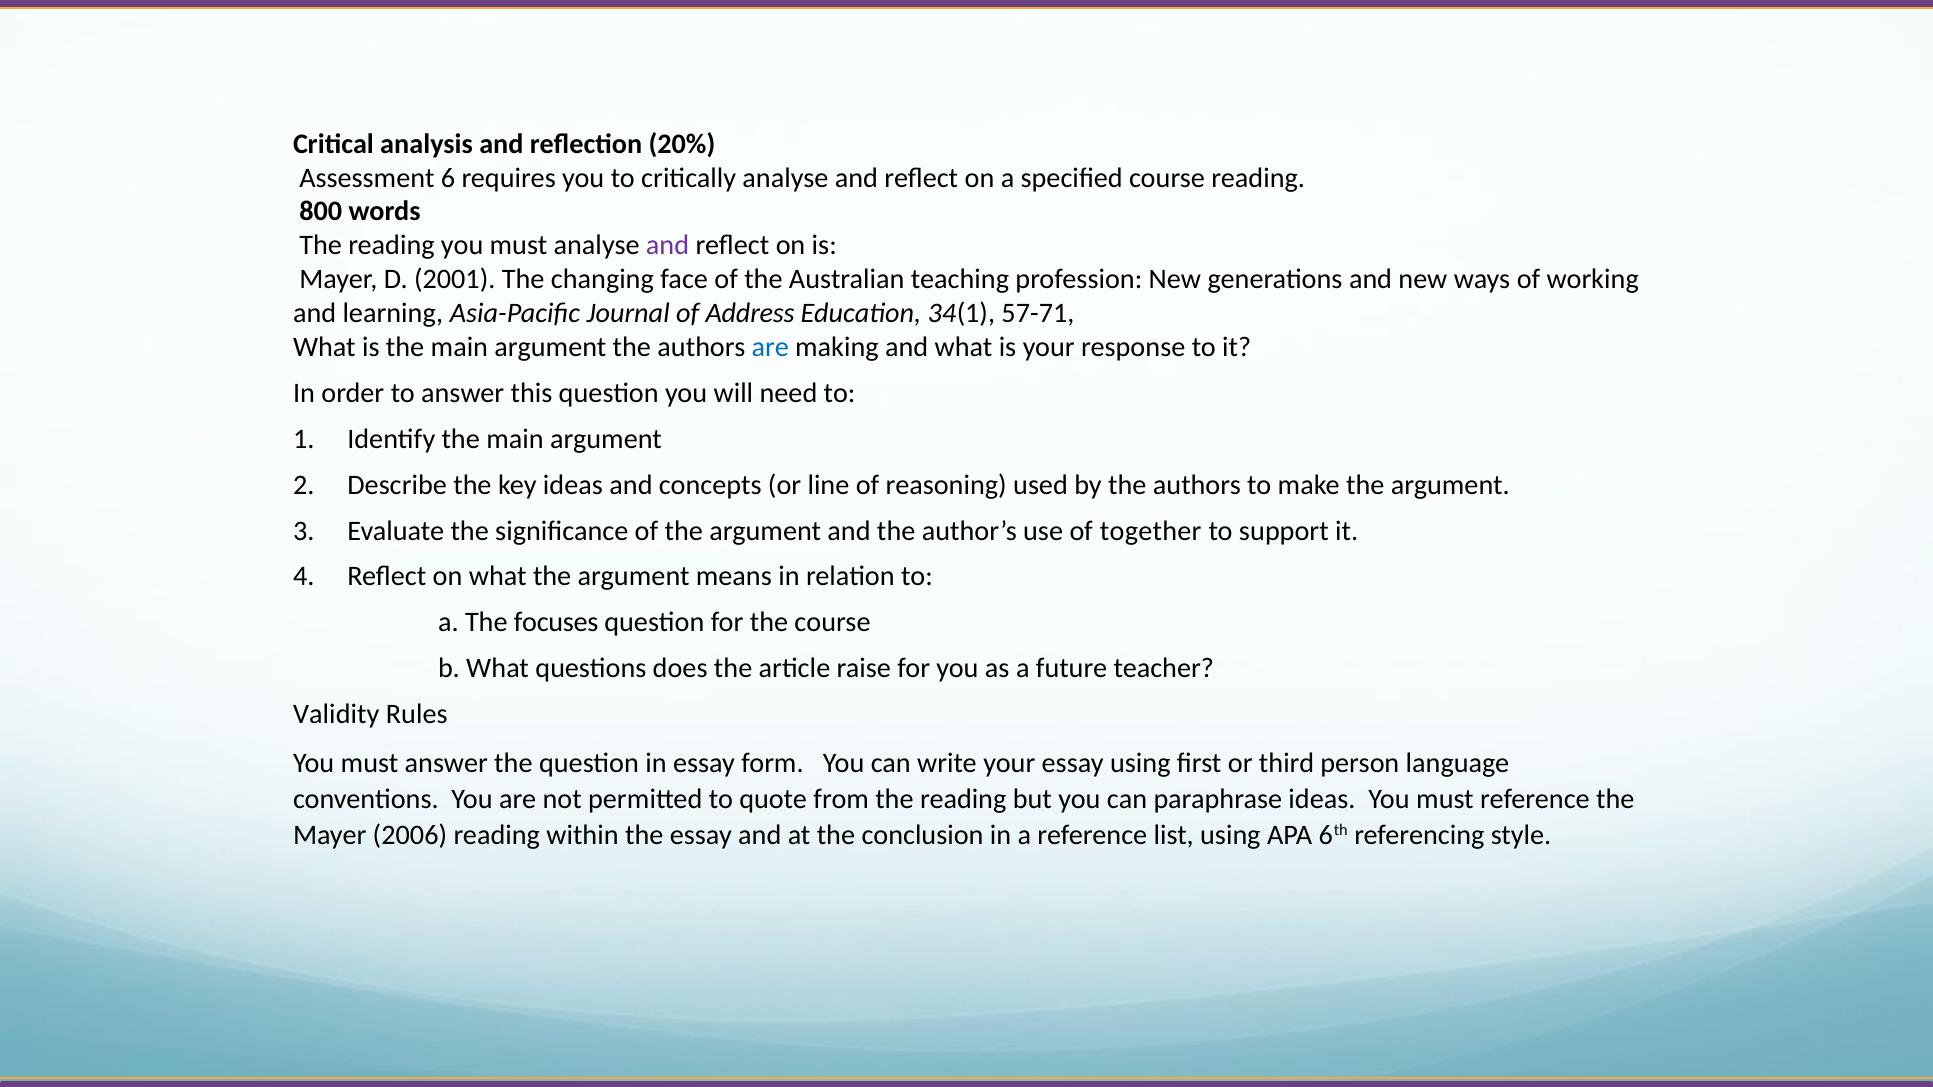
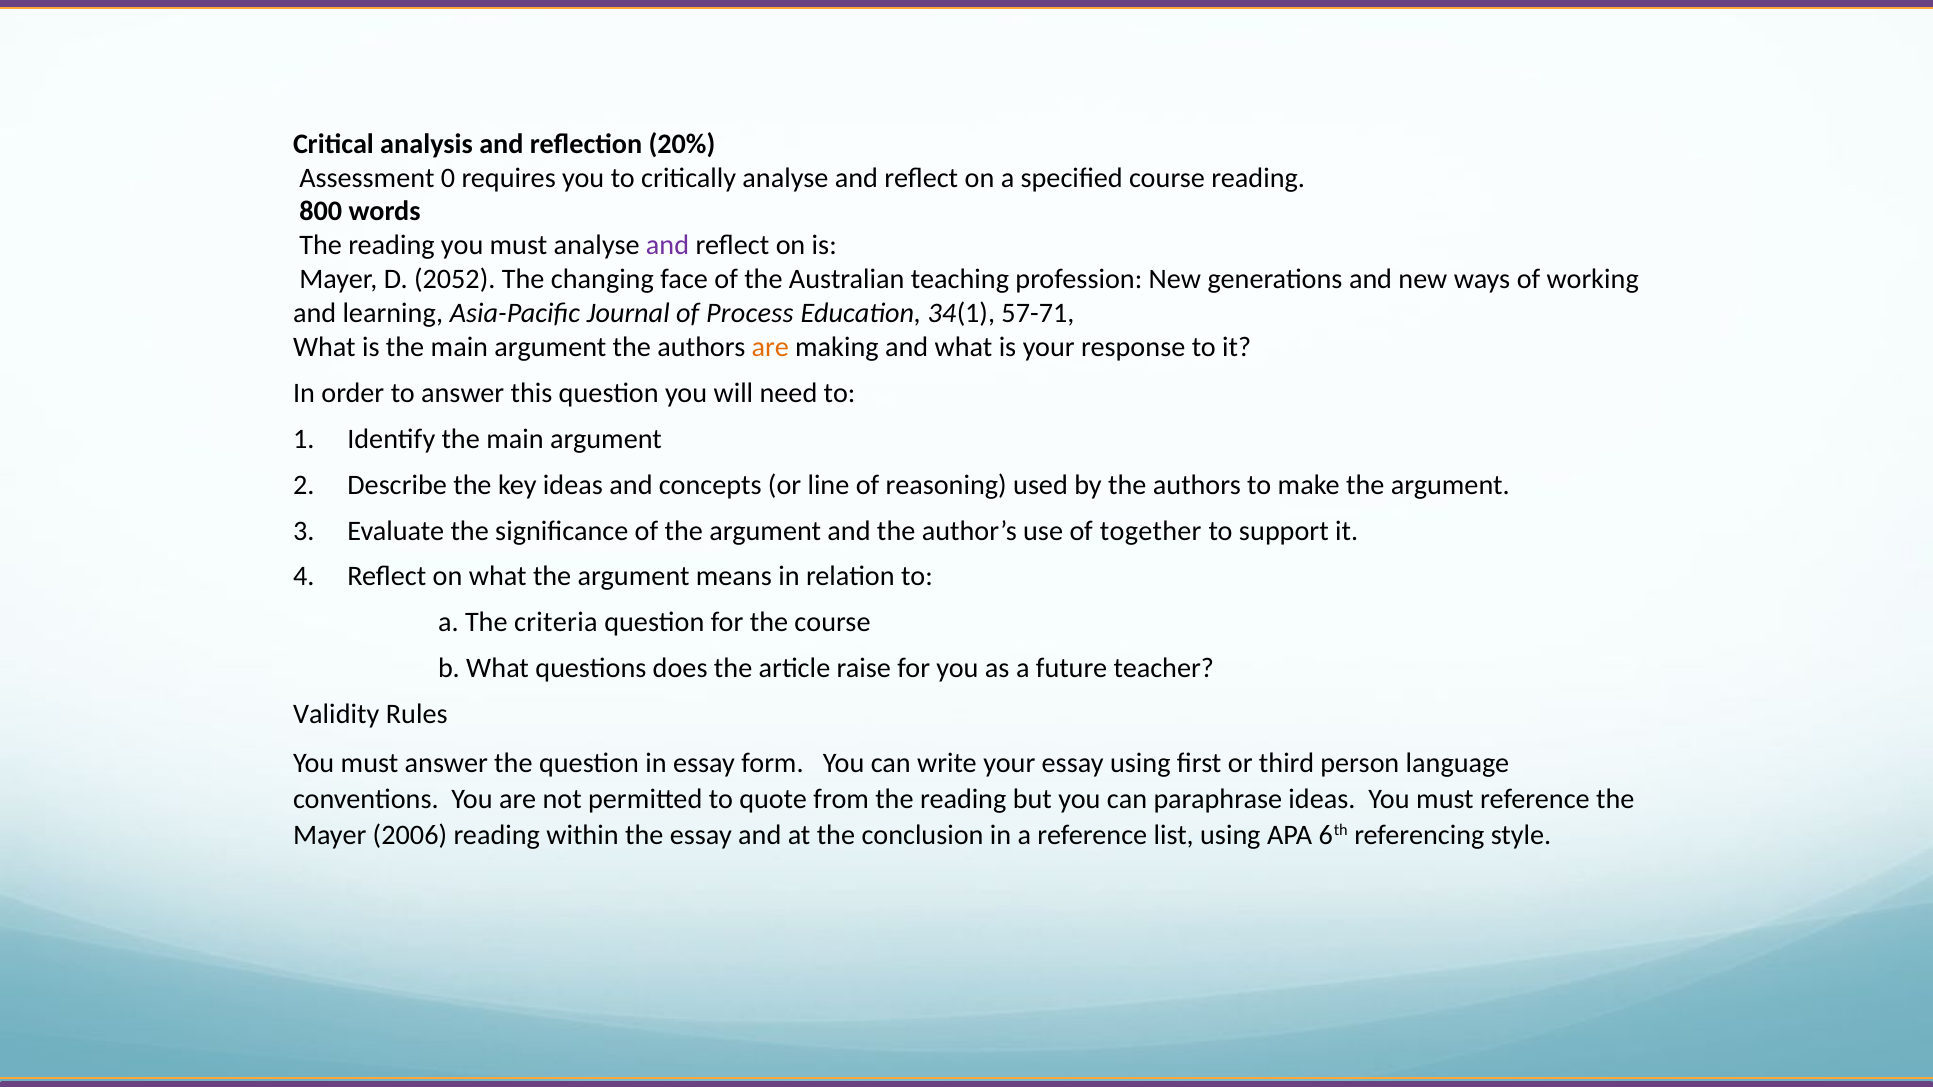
6: 6 -> 0 (448, 178)
2001: 2001 -> 2052 (455, 279)
Address: Address -> Process (750, 313)
are colour: blue -> orange (770, 347)
focuses: focuses -> criteria (556, 623)
